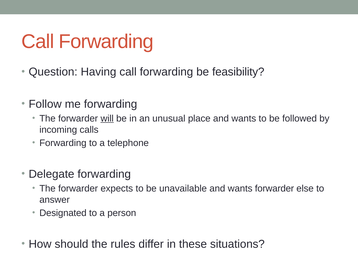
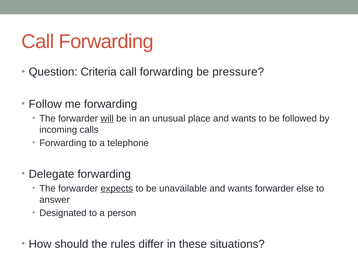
Having: Having -> Criteria (99, 72)
feasibility: feasibility -> pressure (238, 72)
expects underline: none -> present (117, 189)
